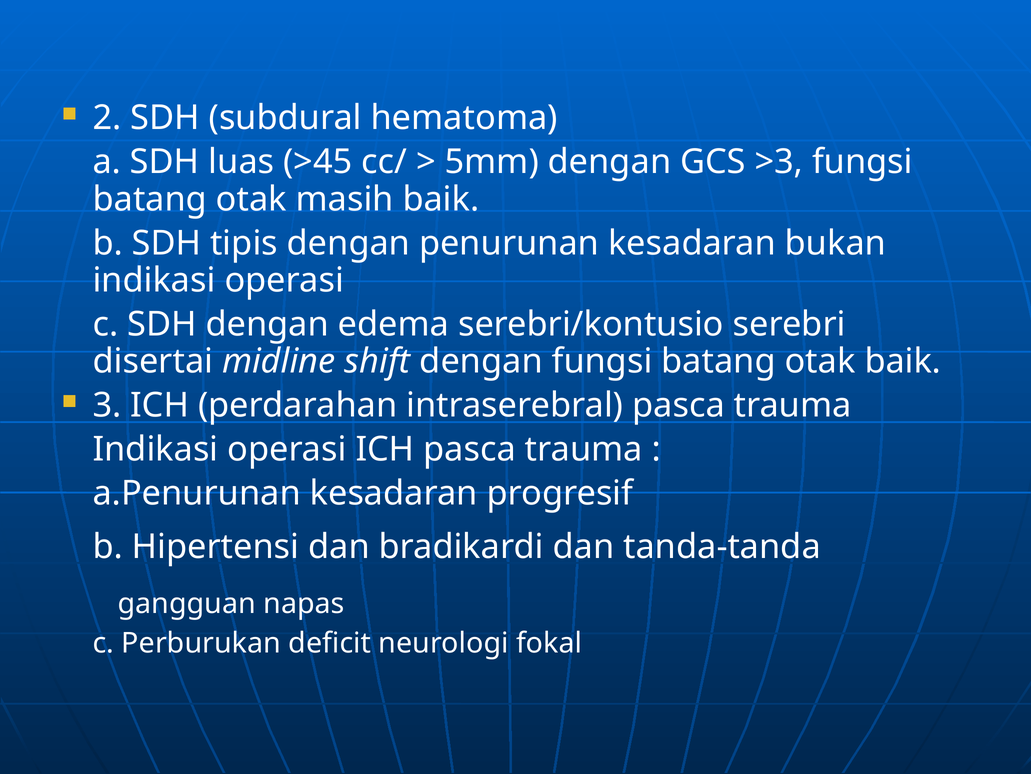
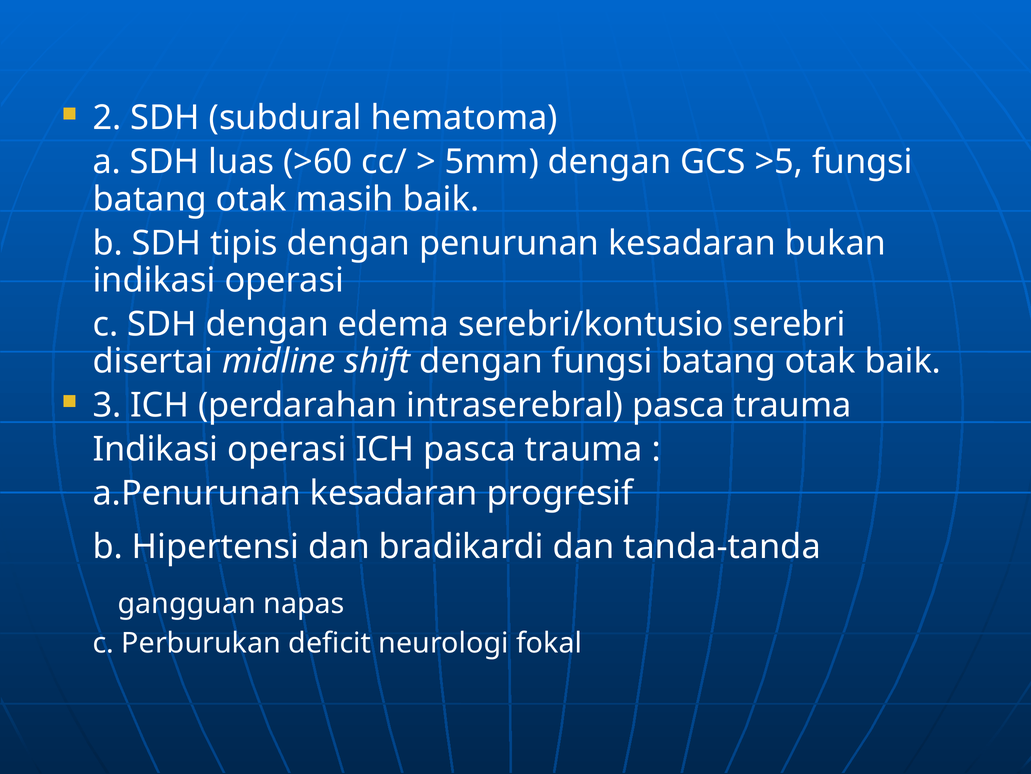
>45: >45 -> >60 (318, 162)
>3: >3 -> >5 (779, 162)
